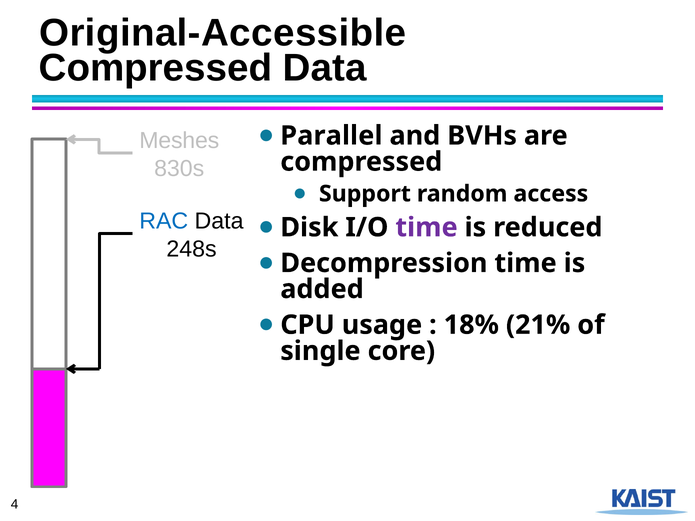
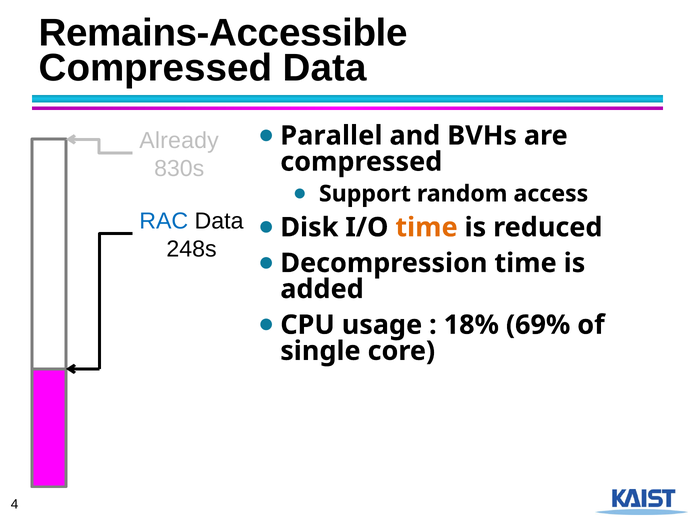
Original-Accessible: Original-Accessible -> Remains-Accessible (223, 33)
Meshes: Meshes -> Already (179, 141)
time colour: purple -> orange (427, 228)
21%: 21% -> 69% (538, 325)
